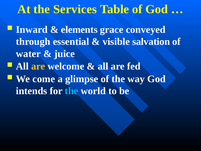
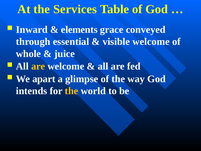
visible salvation: salvation -> welcome (151, 42)
water: water -> whole (28, 54)
come: come -> apart (44, 79)
the colour: light blue -> yellow (72, 91)
